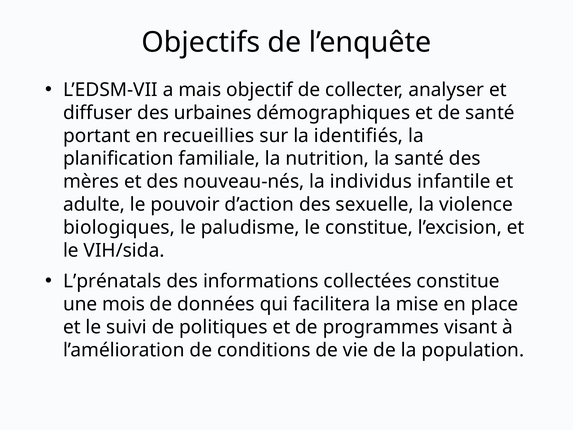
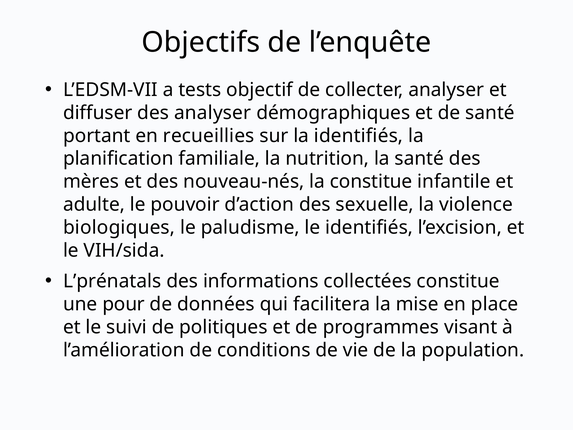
mais: mais -> tests (200, 90)
des urbaines: urbaines -> analyser (213, 113)
la individus: individus -> constitue (371, 181)
le constitue: constitue -> identifiés (369, 227)
mois: mois -> pour (124, 304)
